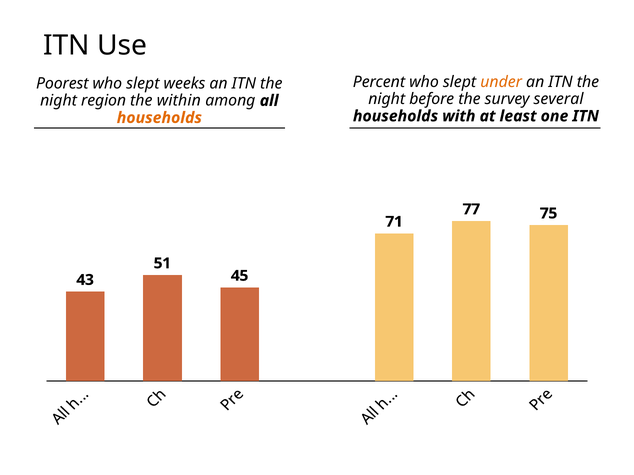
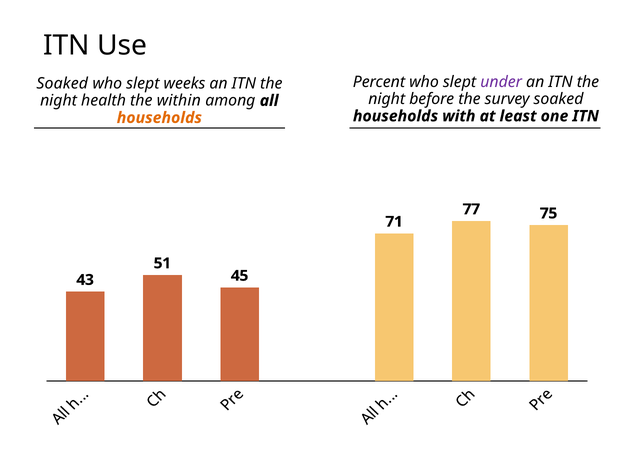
under colour: orange -> purple (501, 82)
Poorest: Poorest -> Soaked (62, 84)
survey several: several -> soaked (559, 99)
region: region -> health (104, 101)
